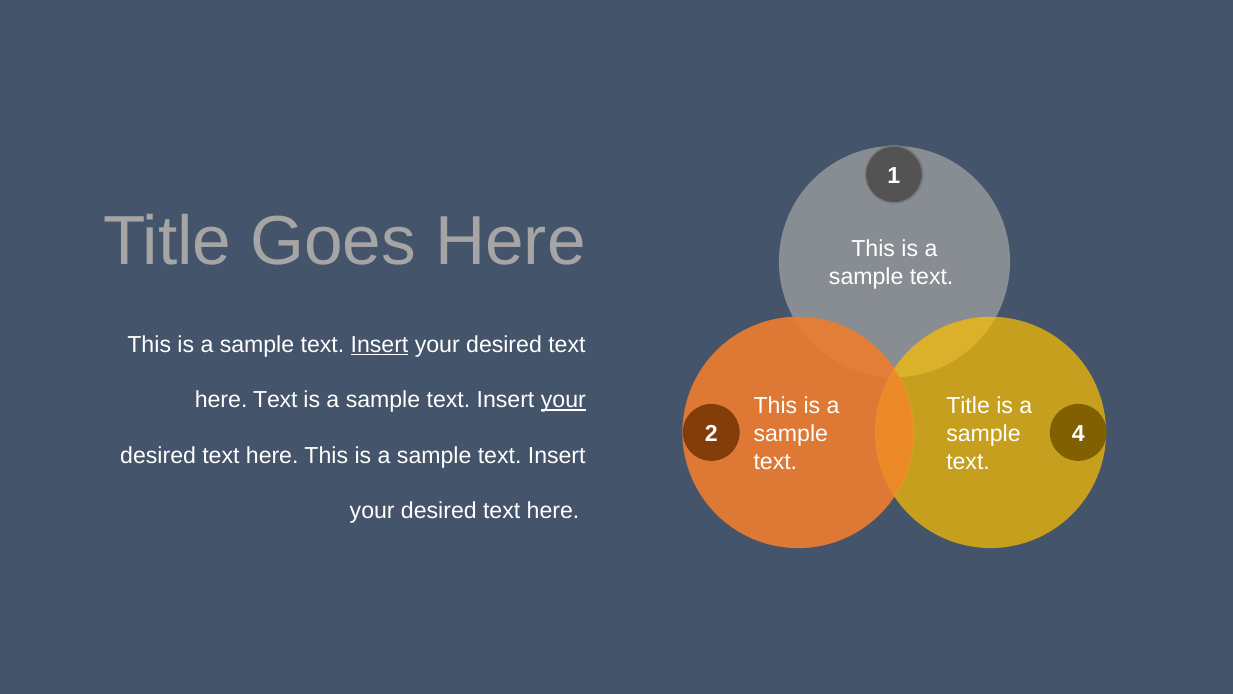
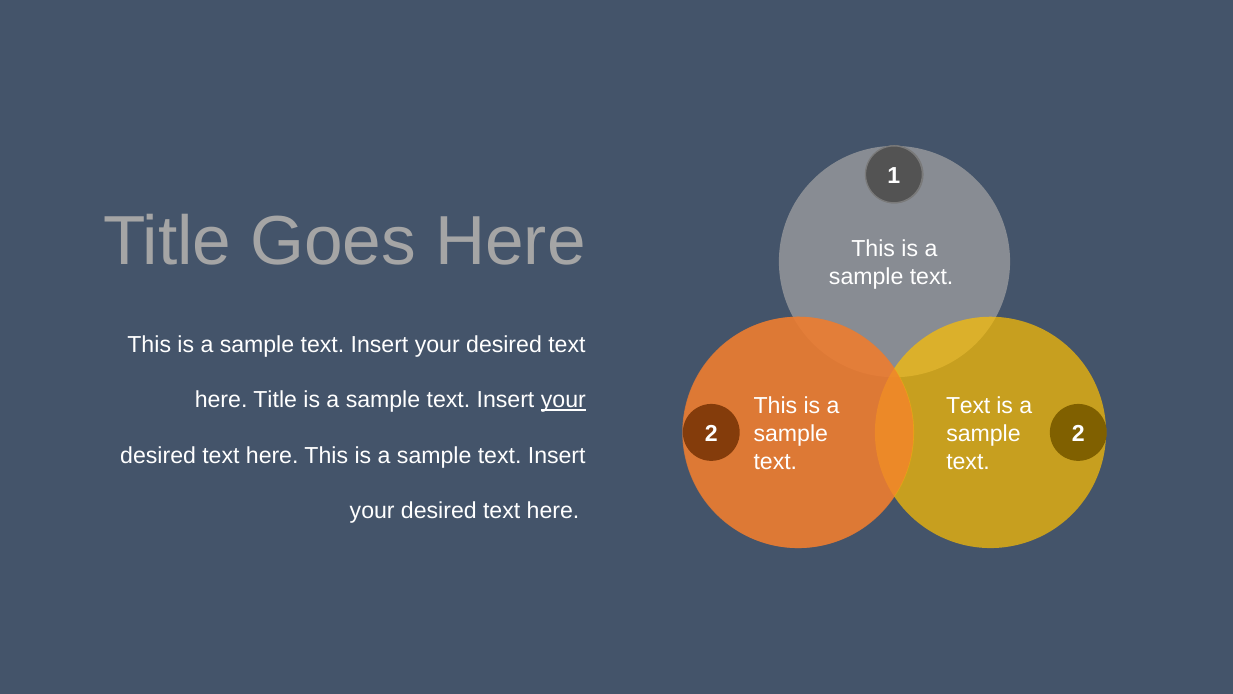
Insert underline: present -> none (379, 344)
Text: Text -> Title (275, 400)
Title: Title -> Text (968, 406)
2 4: 4 -> 2 (1078, 434)
